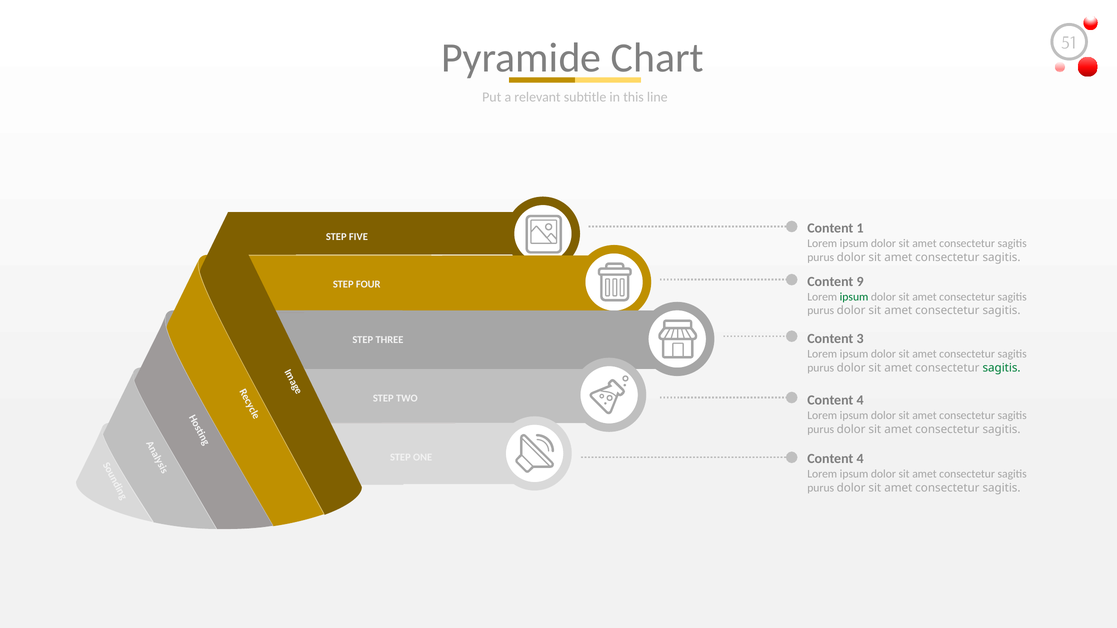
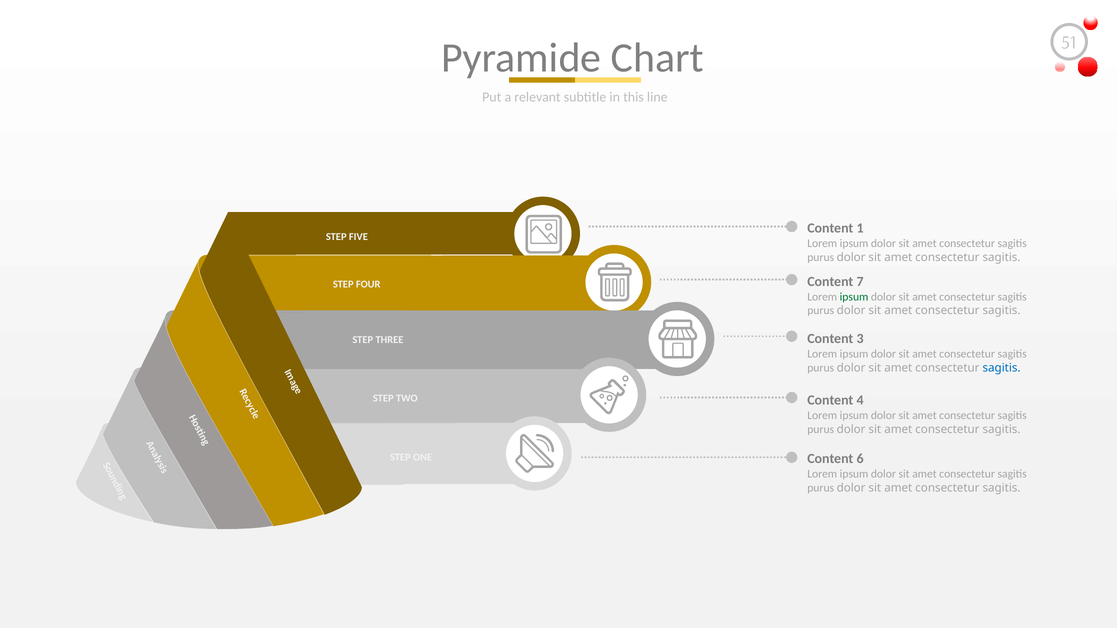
9: 9 -> 7 (860, 282)
sagitis colour: green -> blue (1002, 368)
4: 4 -> 6 (860, 459)
